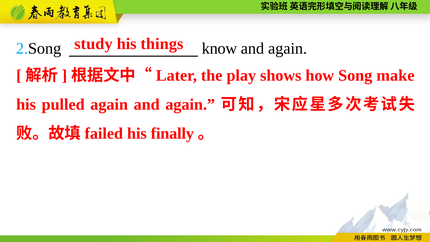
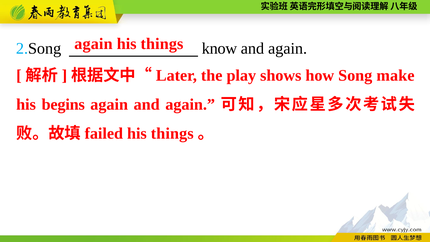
study: study -> again (93, 44)
pulled: pulled -> begins (63, 104)
failed his finally: finally -> things (172, 133)
